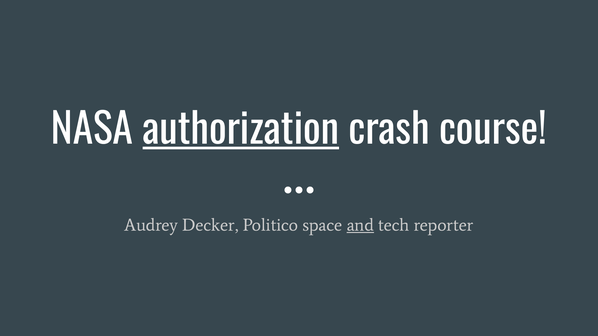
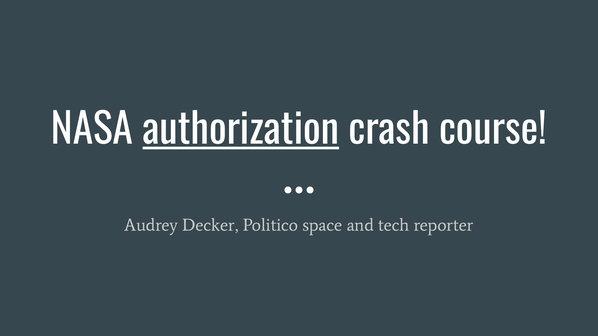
and underline: present -> none (360, 225)
